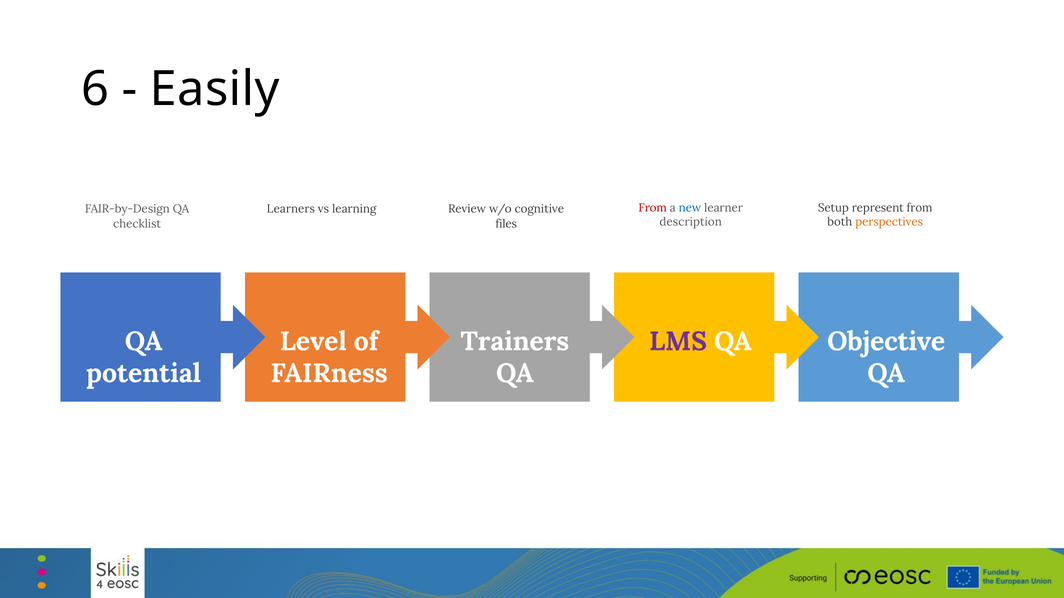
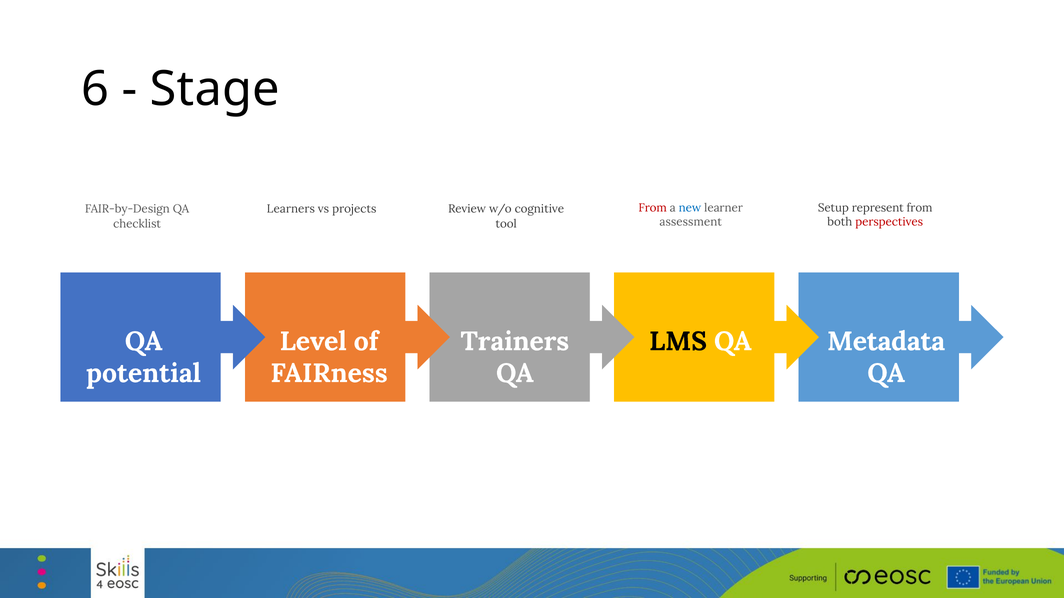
Easily: Easily -> Stage (215, 89)
learning: learning -> projects (354, 209)
description: description -> assessment (691, 222)
perspectives colour: orange -> red (889, 222)
files: files -> tool (506, 224)
LMS colour: purple -> black (678, 342)
Objective: Objective -> Metadata (886, 342)
